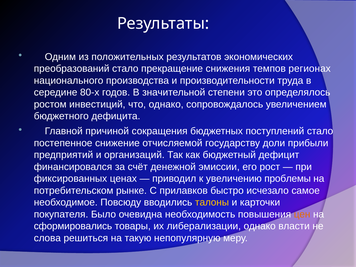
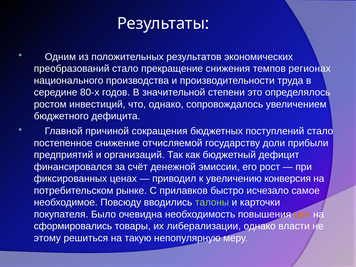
проблемы: проблемы -> конверсия (288, 179)
талоны colour: yellow -> light green (212, 202)
слова: слова -> этому (47, 238)
